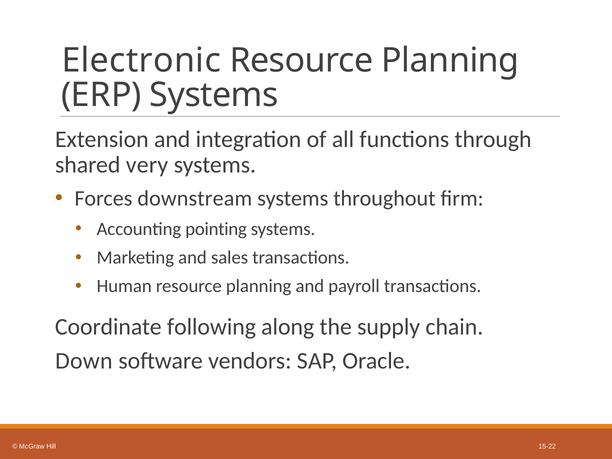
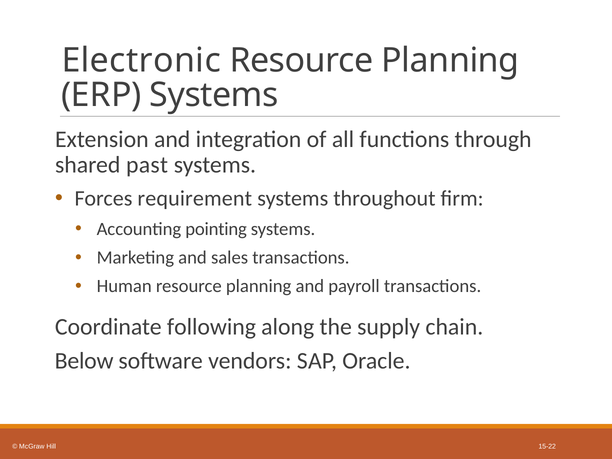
very: very -> past (147, 165)
downstream: downstream -> requirement (195, 198)
Down: Down -> Below (84, 361)
